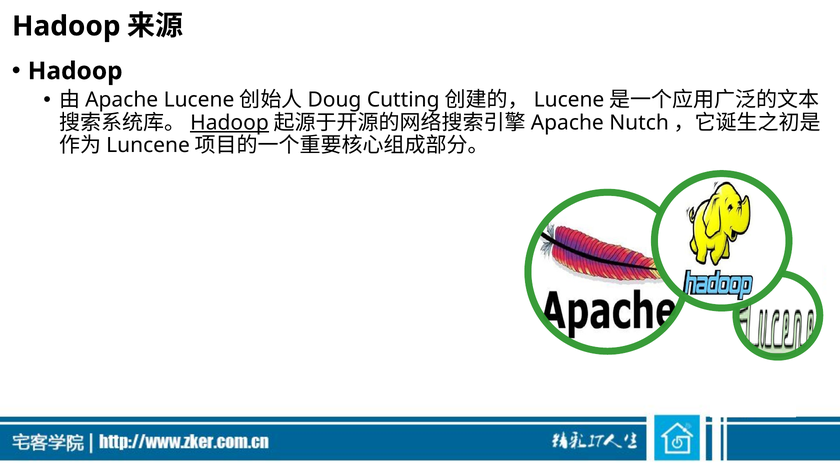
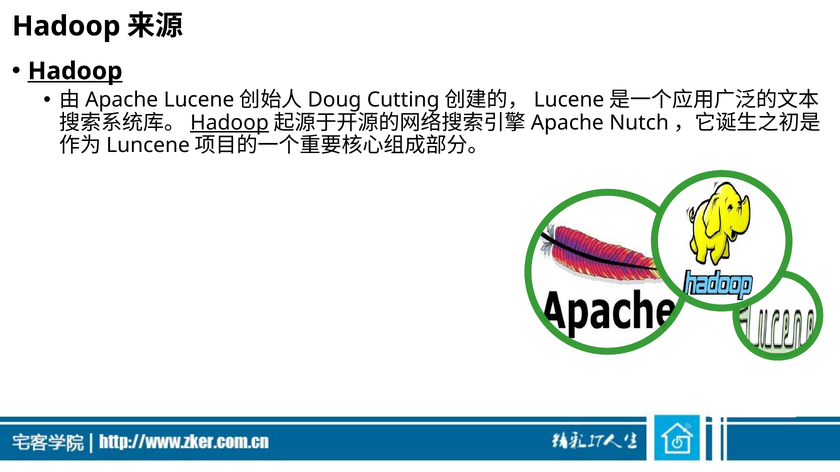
Hadoop underline: none -> present (75, 71)
